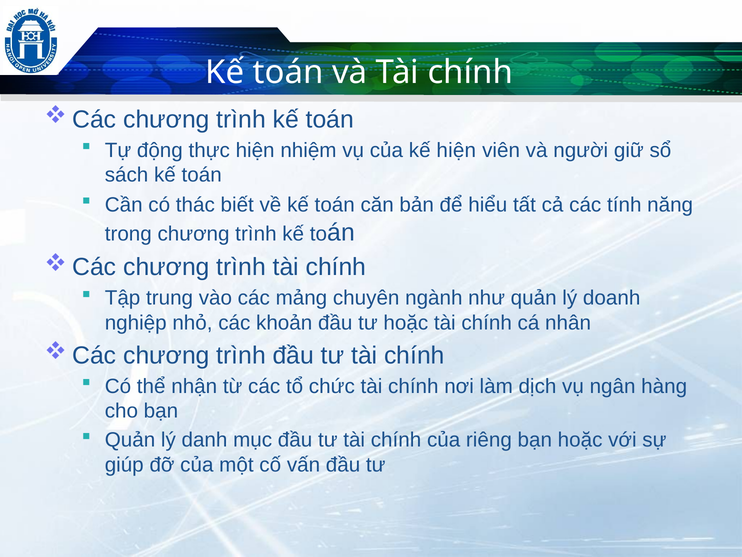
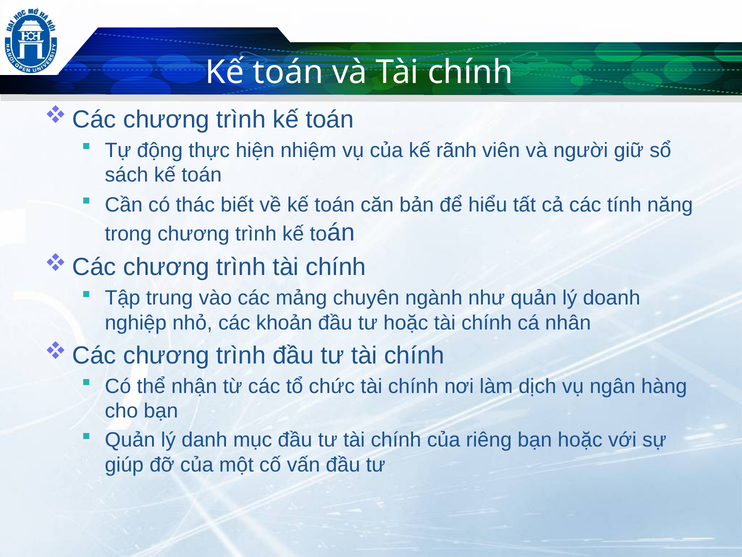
kế hiện: hiện -> rãnh (456, 150)
